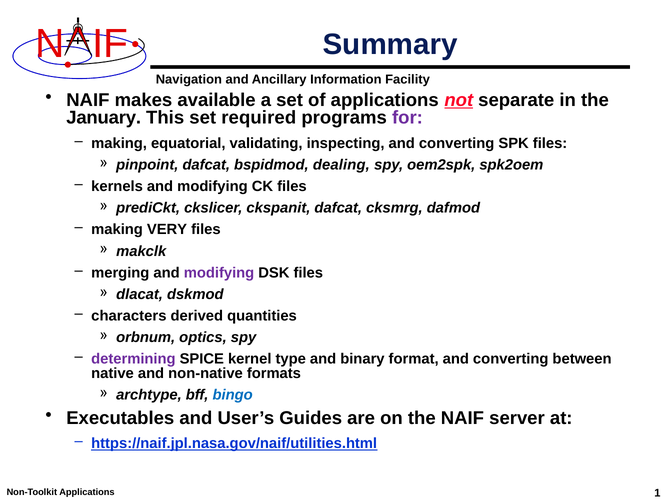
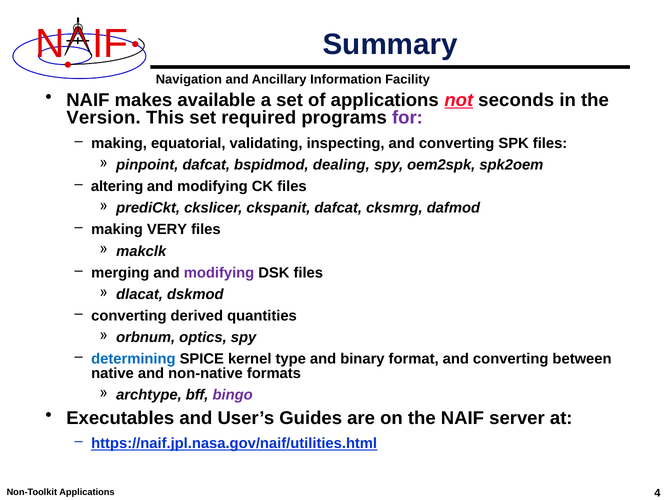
separate: separate -> seconds (516, 100)
January: January -> Version (104, 118)
kernels: kernels -> altering (117, 187)
characters: characters -> converting (129, 316)
determining colour: purple -> blue (133, 359)
bingo colour: blue -> purple (233, 395)
1: 1 -> 4 (657, 494)
